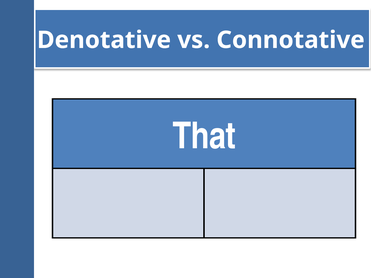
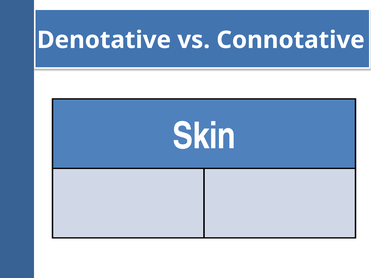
That: That -> Skin (204, 136)
